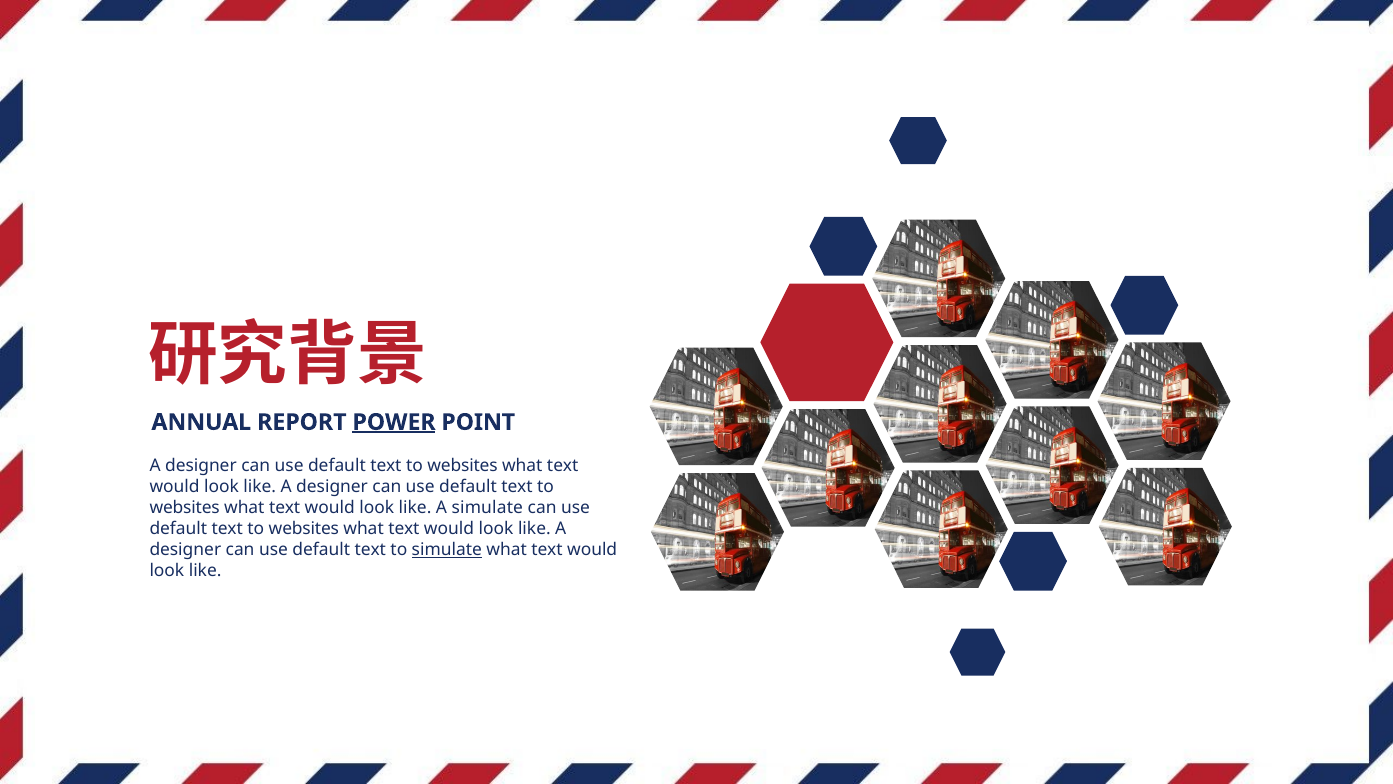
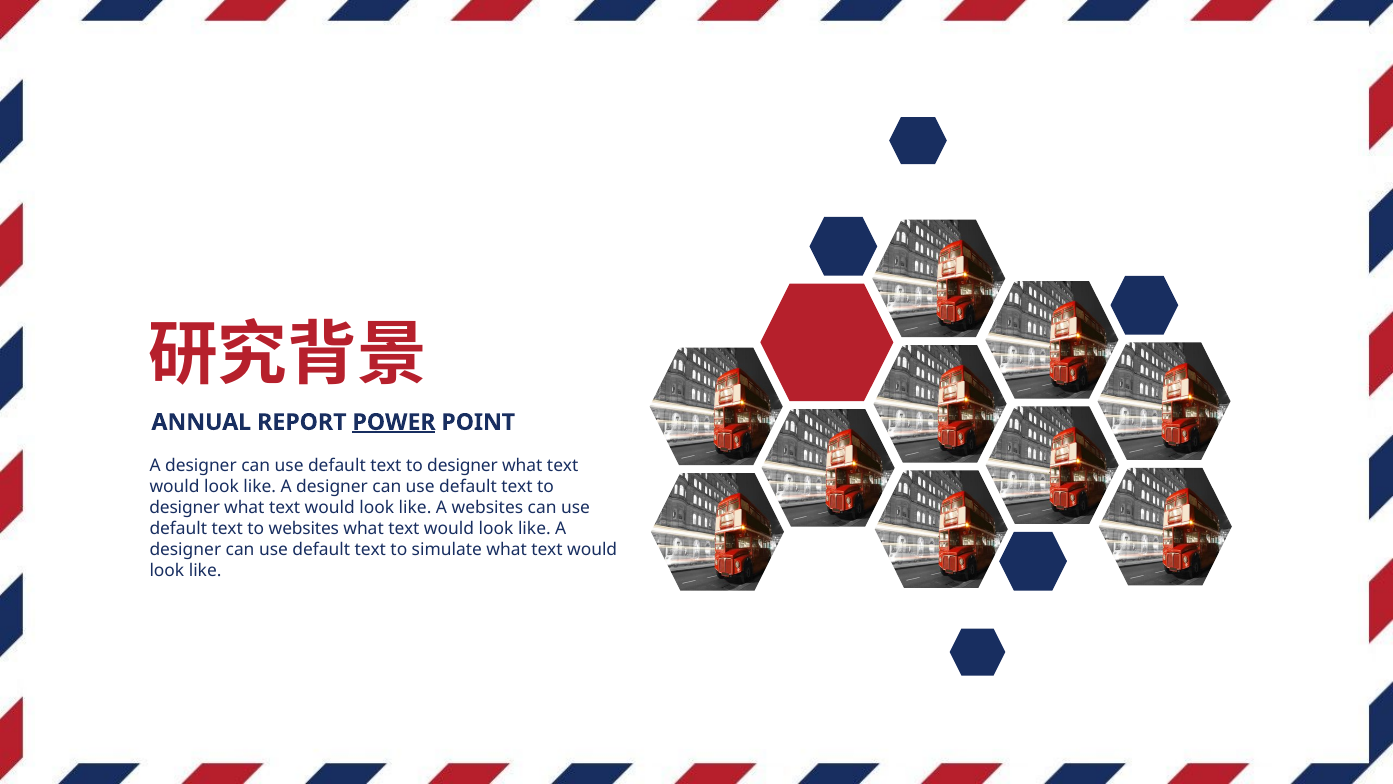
websites: websites -> designer (463, 466)
websites: websites -> designer (185, 508)
A simulate: simulate -> websites (487, 508)
simulate underline: present -> none (447, 549)
